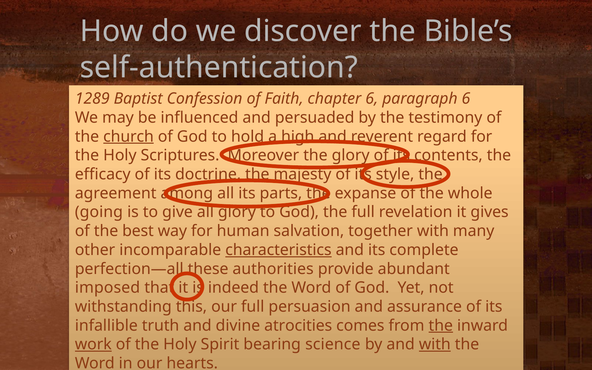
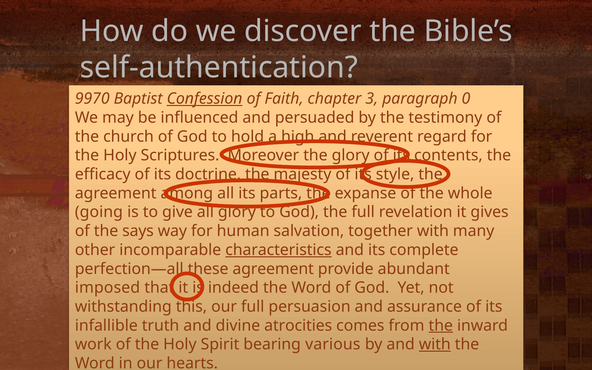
1289: 1289 -> 9970 (92, 99)
Confession underline: none -> present (205, 99)
chapter 6: 6 -> 3 (372, 99)
paragraph 6: 6 -> 0 (466, 99)
church underline: present -> none (129, 136)
best: best -> says (138, 231)
authorities: authorities -> agreement (273, 269)
work underline: present -> none (93, 344)
science: science -> various (333, 344)
